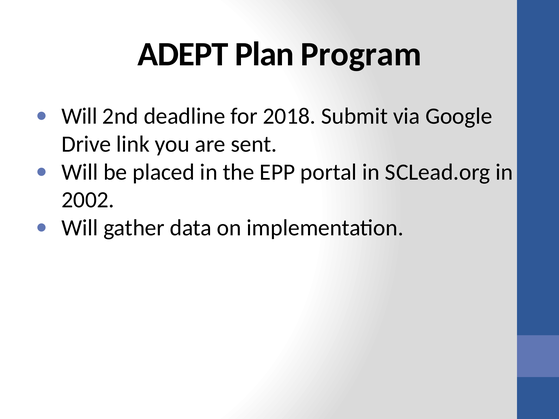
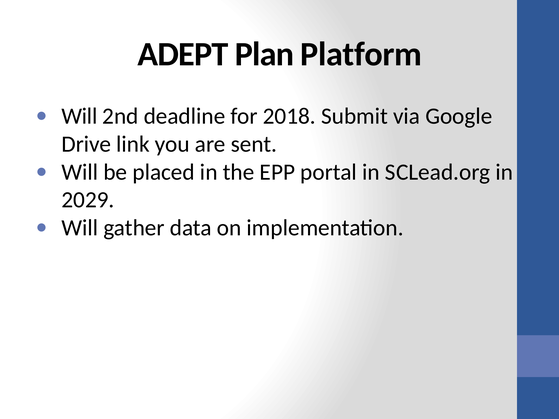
Program: Program -> Platform (361, 54)
2002: 2002 -> 2029 (88, 200)
